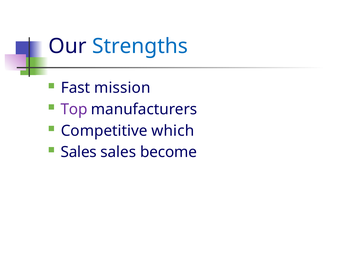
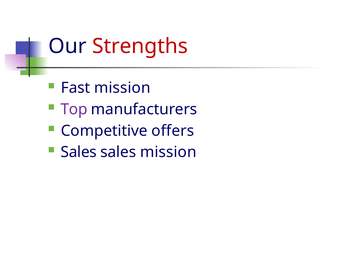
Strengths colour: blue -> red (140, 46)
which: which -> offers (173, 131)
sales become: become -> mission (168, 152)
